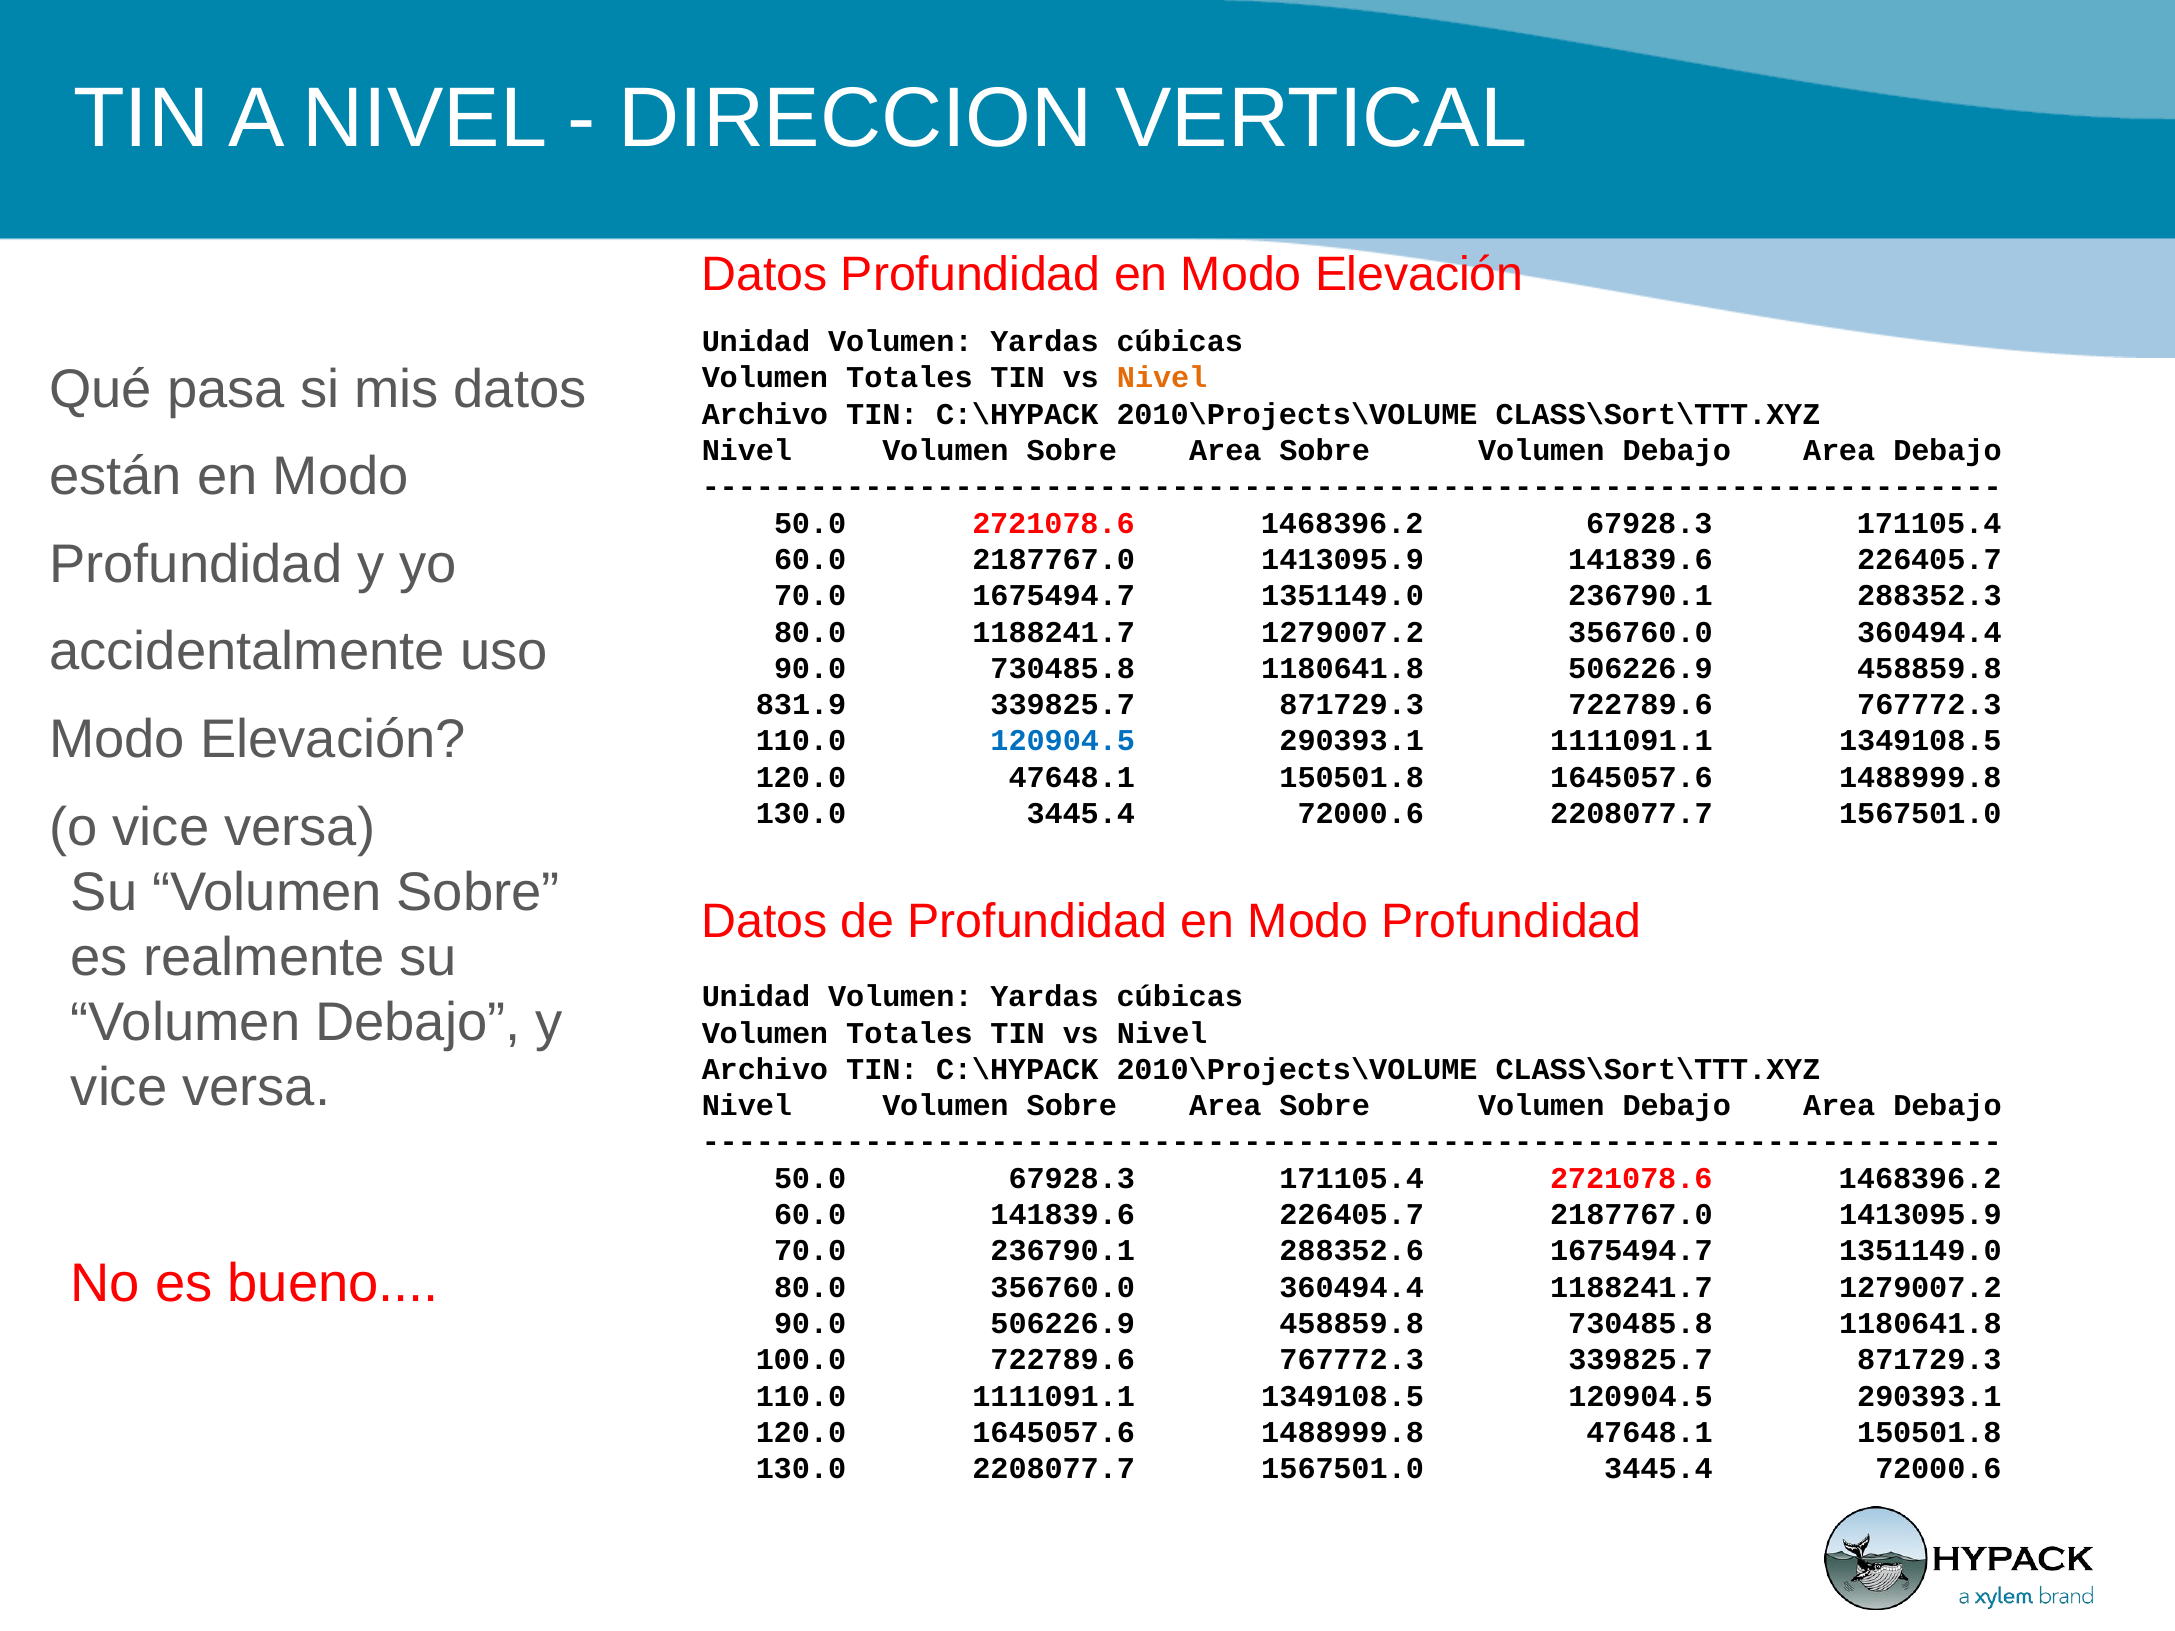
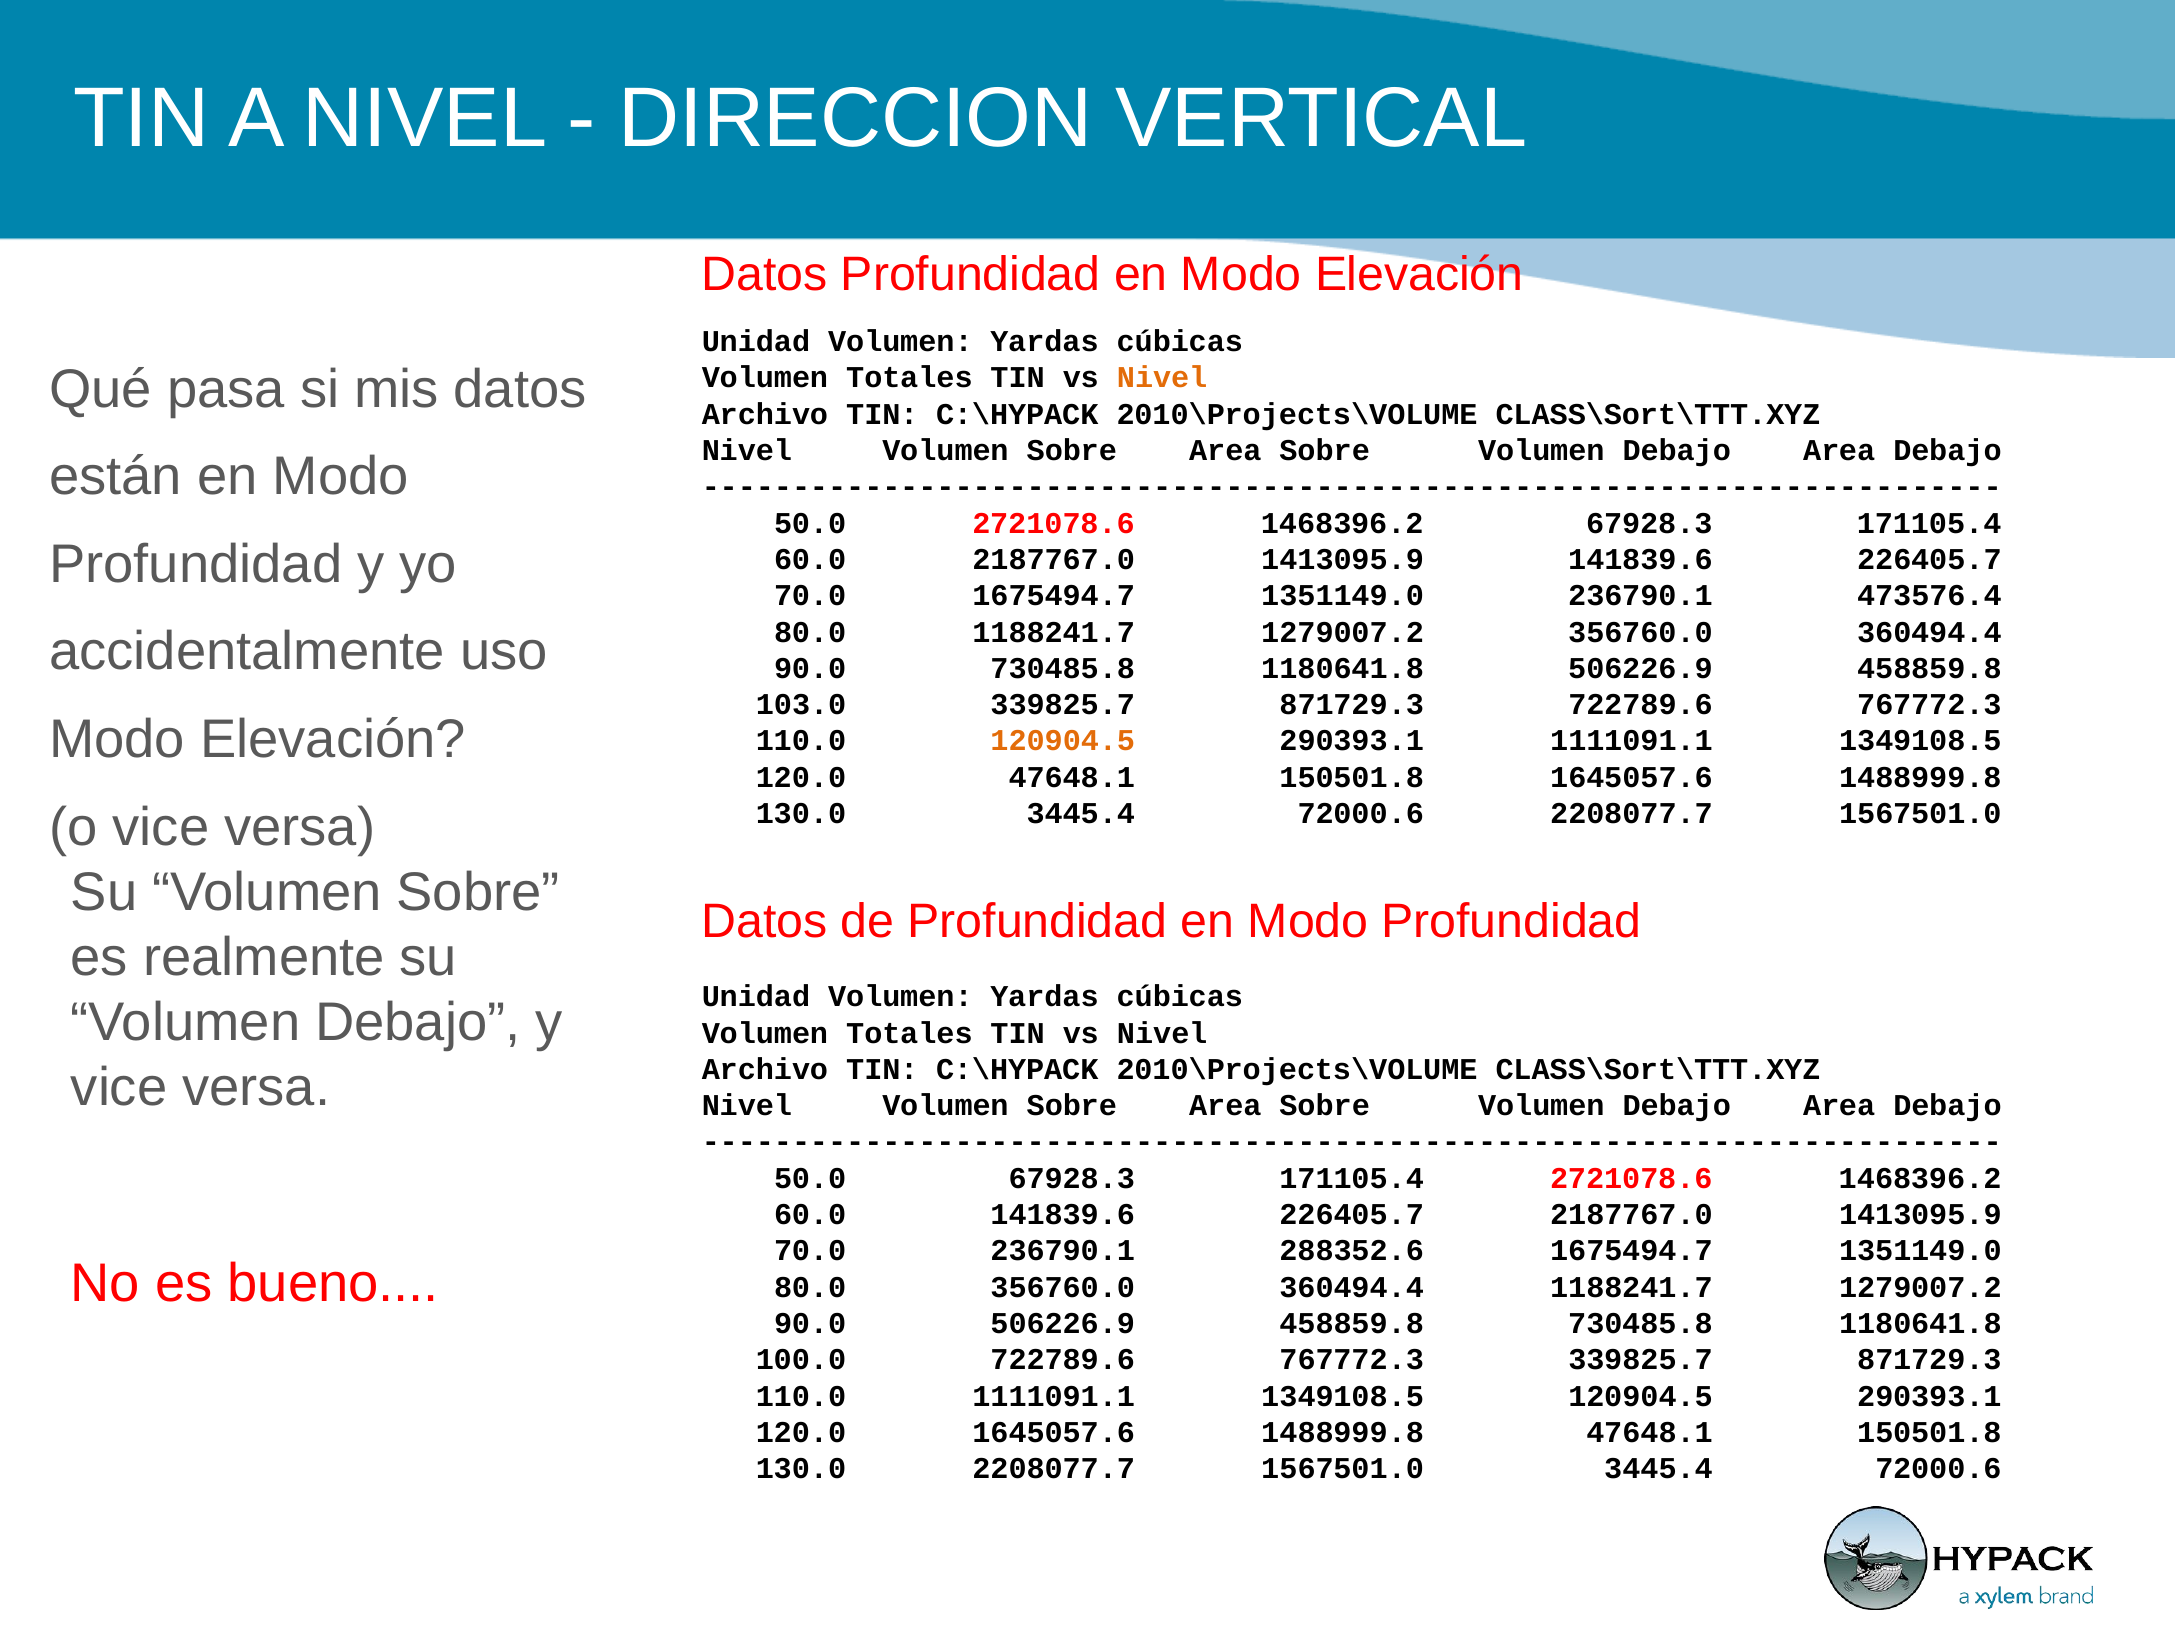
288352.3: 288352.3 -> 473576.4 (1929, 596)
831.9: 831.9 -> 103.0 (801, 705)
120904.5 colour: blue -> orange (1063, 741)
